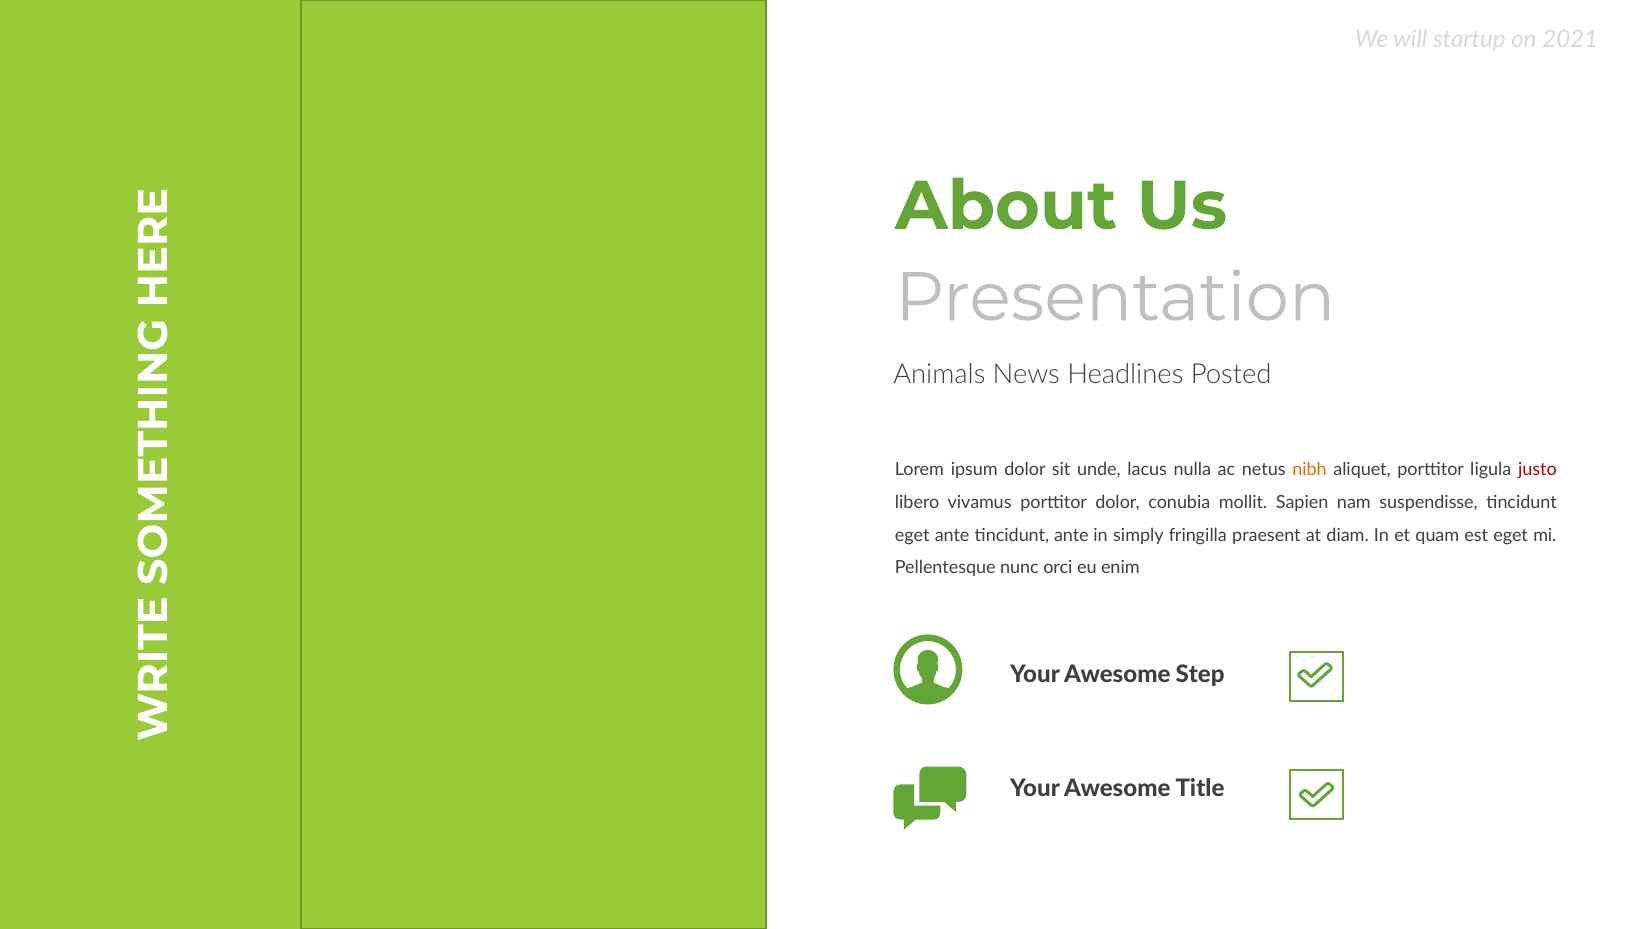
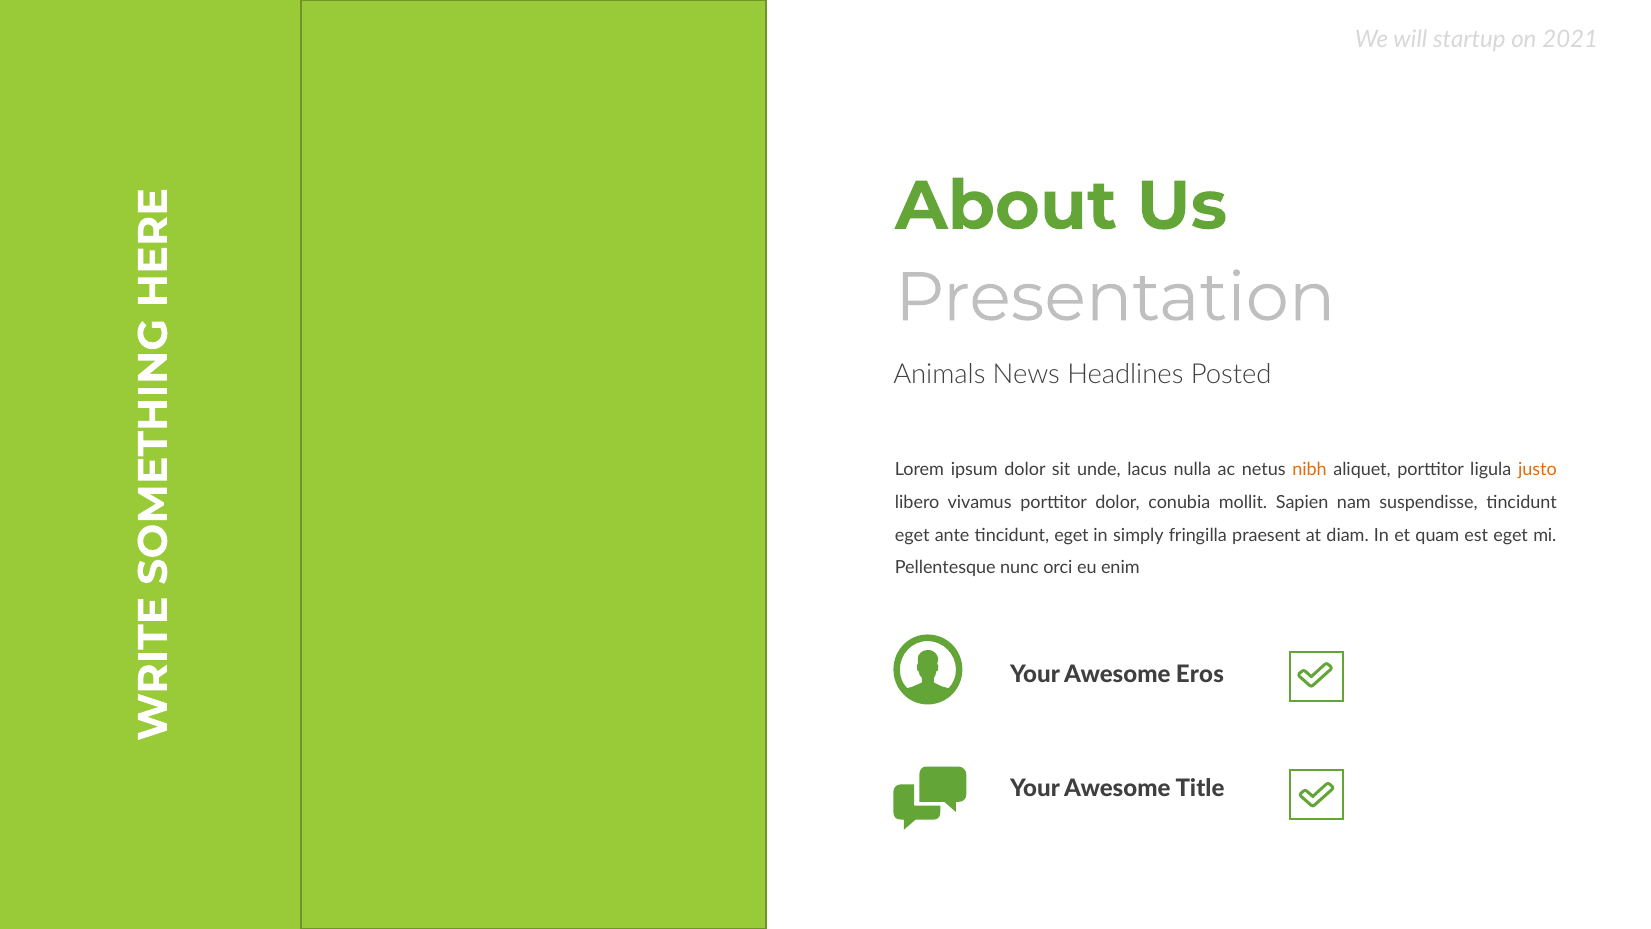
justo colour: red -> orange (1537, 469)
ante tincidunt ante: ante -> eget (1071, 535)
Step: Step -> Eros (1200, 674)
